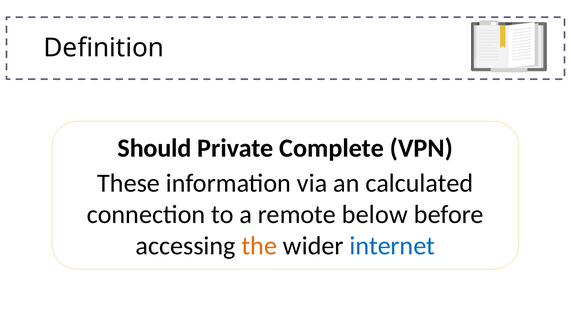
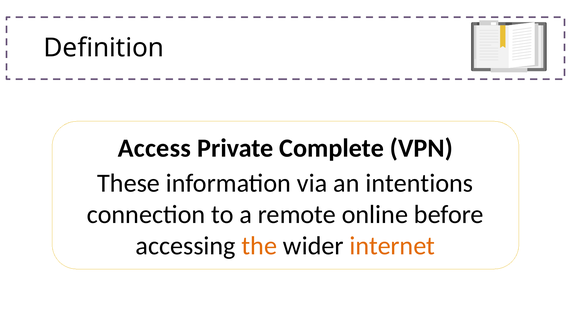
Should: Should -> Access (154, 148)
calculated: calculated -> intentions (419, 183)
below: below -> online (375, 215)
internet colour: blue -> orange (392, 246)
